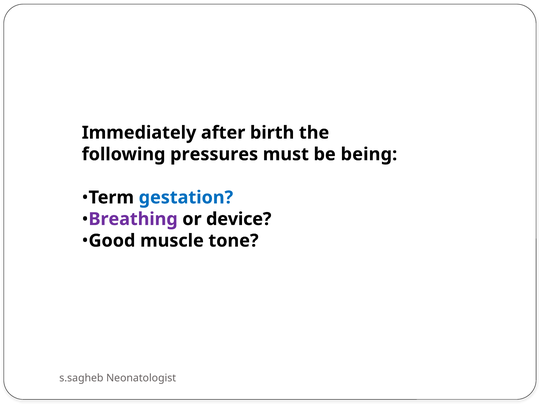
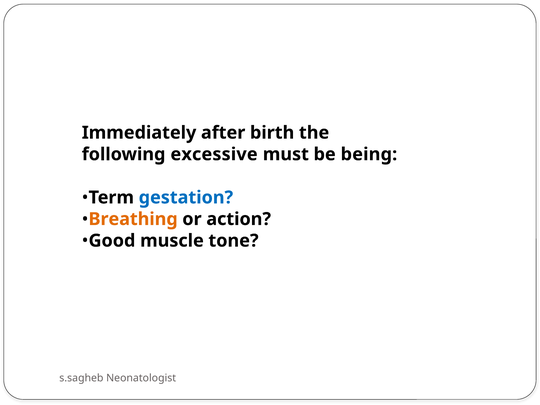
pressures: pressures -> excessive (214, 154)
Breathing colour: purple -> orange (133, 219)
device: device -> action (239, 219)
